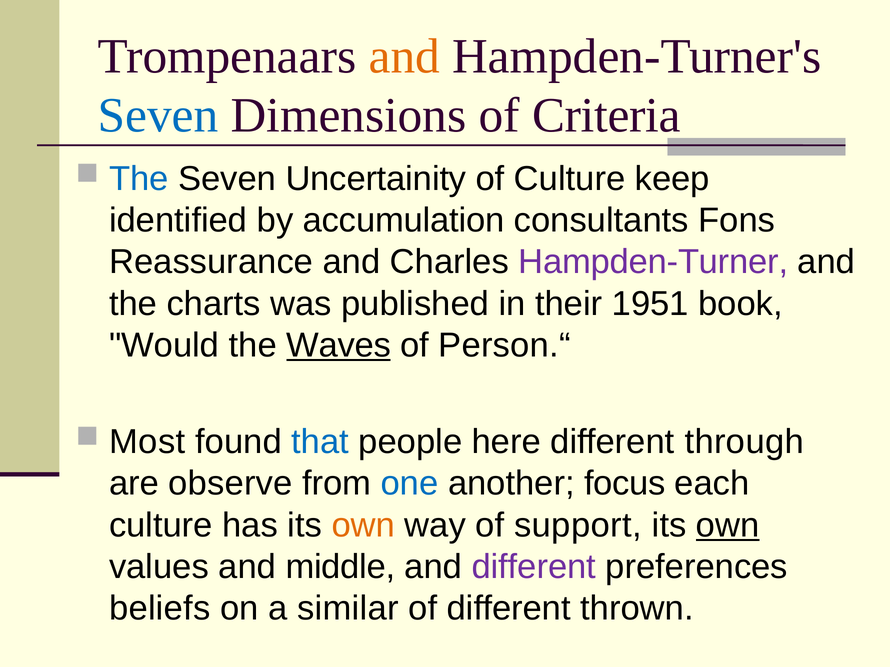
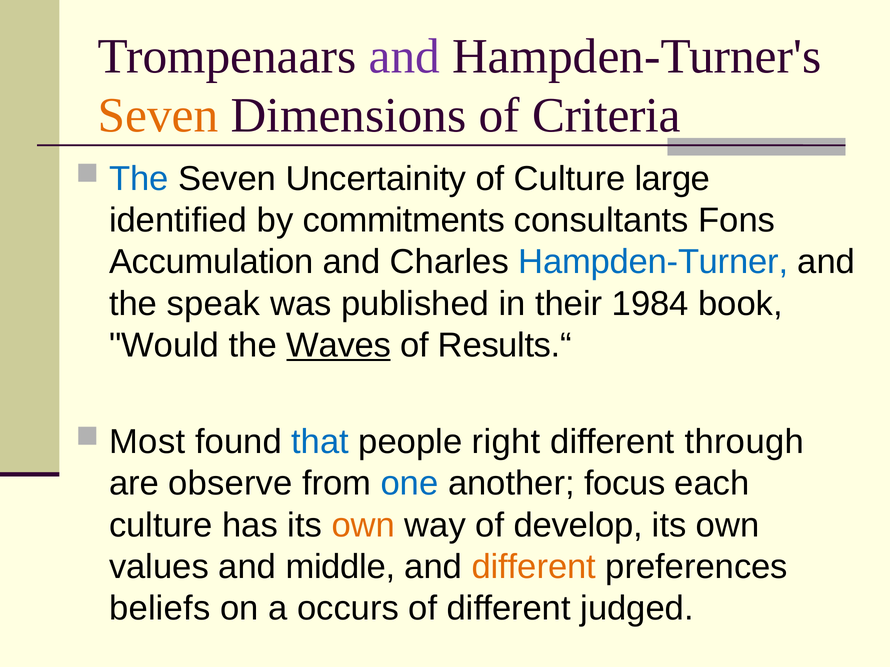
and colour: orange -> purple (404, 56)
Seven colour: blue -> orange (158, 116)
keep: keep -> large (672, 179)
accumulation: accumulation -> commitments (404, 221)
Reassurance: Reassurance -> Accumulation (211, 262)
Hampden-Turner colour: purple -> blue (653, 262)
charts: charts -> speak (213, 304)
1951: 1951 -> 1984 (650, 304)
Person.“: Person.“ -> Results.“ (505, 345)
here: here -> right (506, 442)
support: support -> develop (578, 525)
own underline: present -> none (728, 525)
different colour: purple -> orange (534, 567)
similar: similar -> occurs (348, 609)
thrown: thrown -> judged (637, 609)
